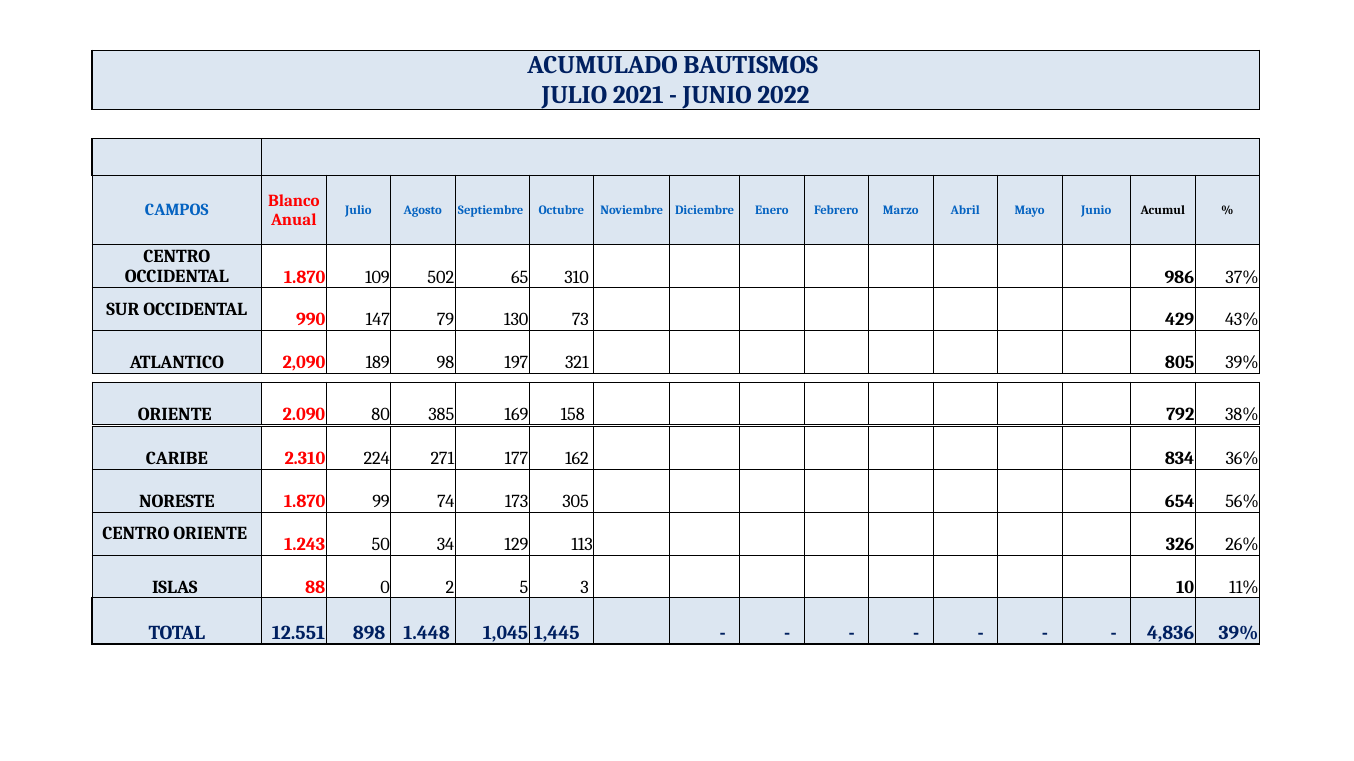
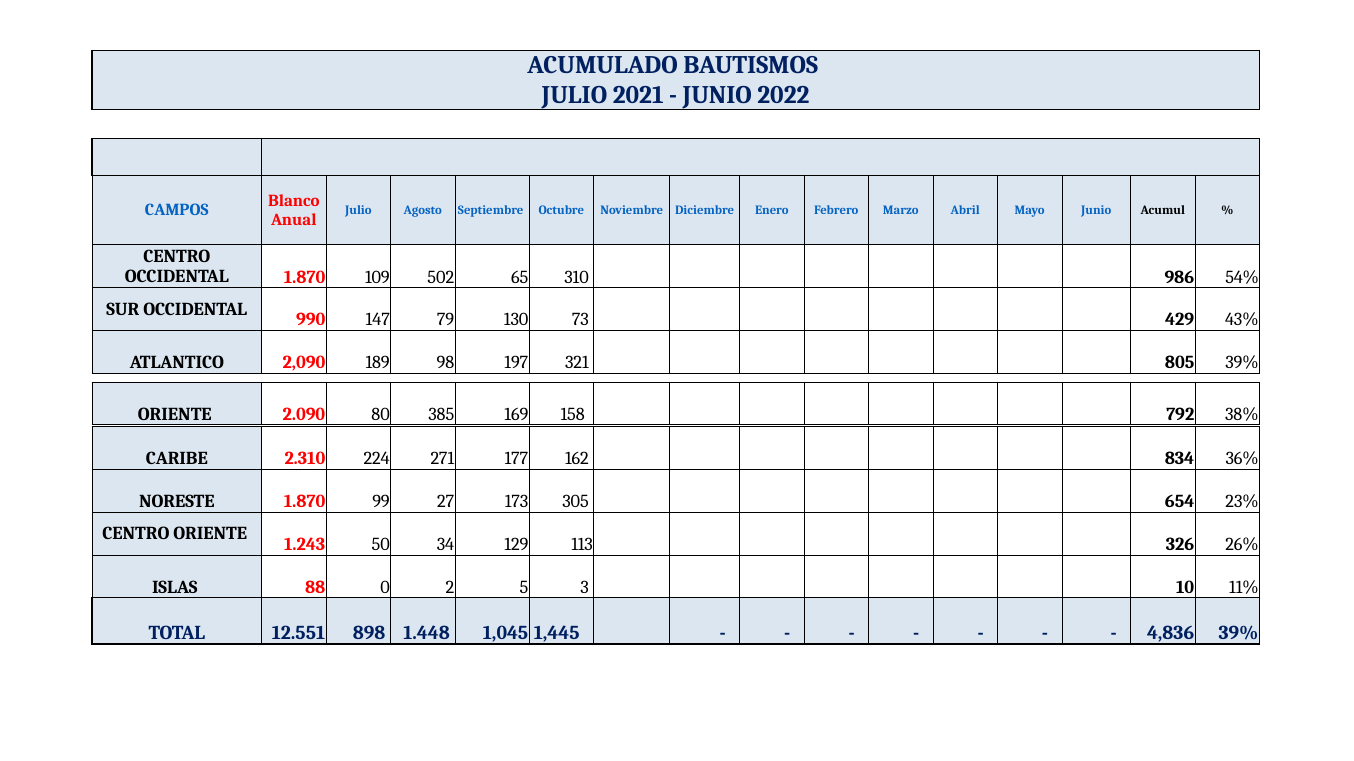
37%: 37% -> 54% (1242, 277)
74: 74 -> 27 (446, 502)
56%: 56% -> 23% (1242, 502)
